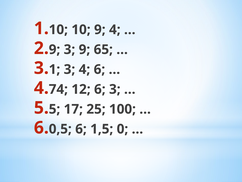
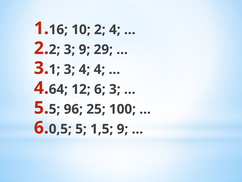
1 10: 10 -> 16 (58, 30)
10 9: 9 -> 2 (100, 30)
2 9: 9 -> 2 (55, 49)
65: 65 -> 29 (103, 49)
4 6: 6 -> 4 (99, 69)
74: 74 -> 64 (58, 89)
17: 17 -> 96 (73, 109)
0,5 6: 6 -> 5 (81, 129)
1,5 0: 0 -> 9 (122, 129)
